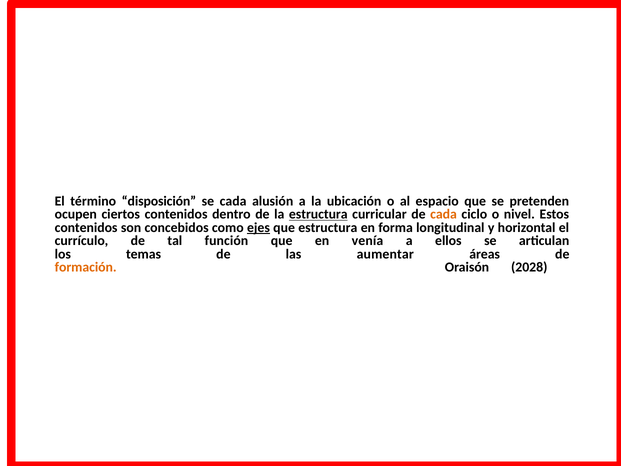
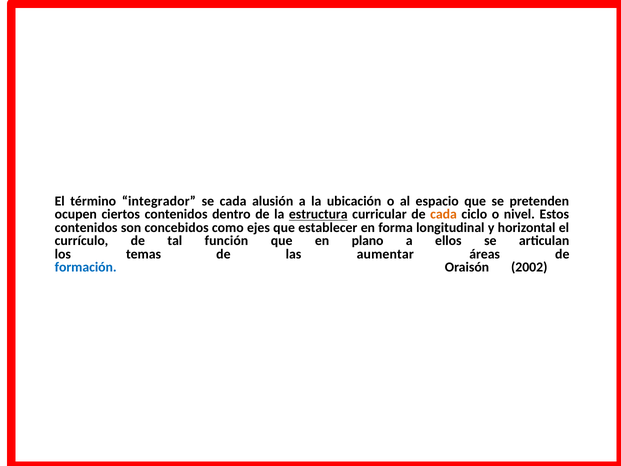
disposición: disposición -> integrador (159, 201)
ejes underline: present -> none (258, 227)
que estructura: estructura -> establecer (328, 227)
venía: venía -> plano (368, 241)
formación colour: orange -> blue (86, 267)
2028: 2028 -> 2002 (529, 267)
